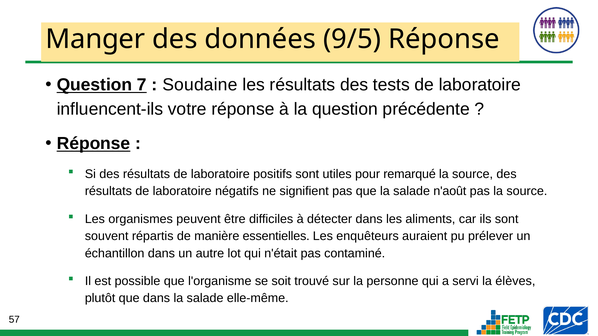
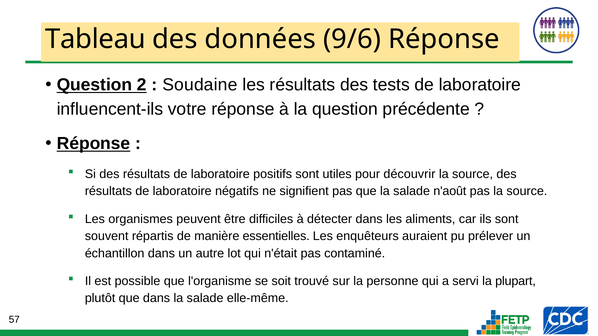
Manger: Manger -> Tableau (95, 39)
9/5: 9/5 -> 9/6 (352, 39)
7: 7 -> 2 (142, 85)
remarqué: remarqué -> découvrir (409, 174)
élèves: élèves -> plupart (516, 281)
